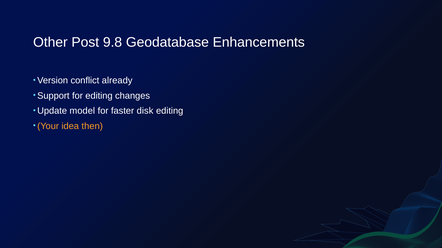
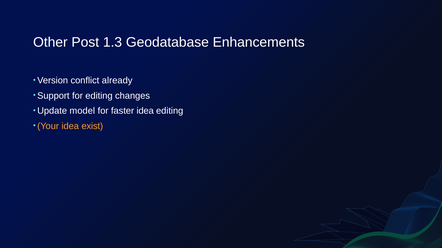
9.8: 9.8 -> 1.3 (113, 43)
faster disk: disk -> idea (145, 111)
then: then -> exist (92, 126)
